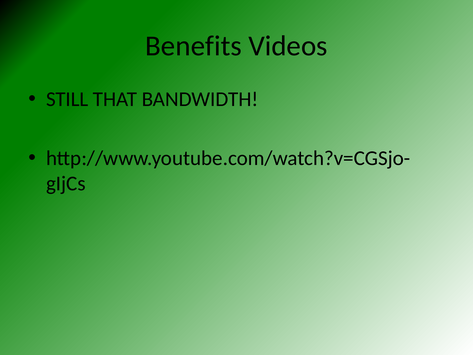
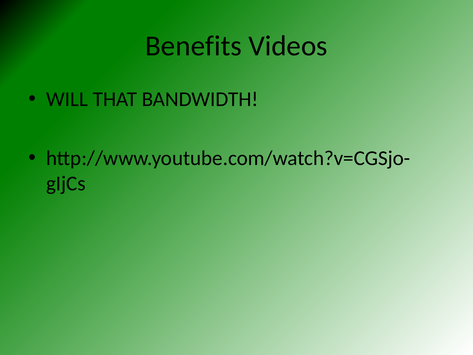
STILL: STILL -> WILL (67, 99)
